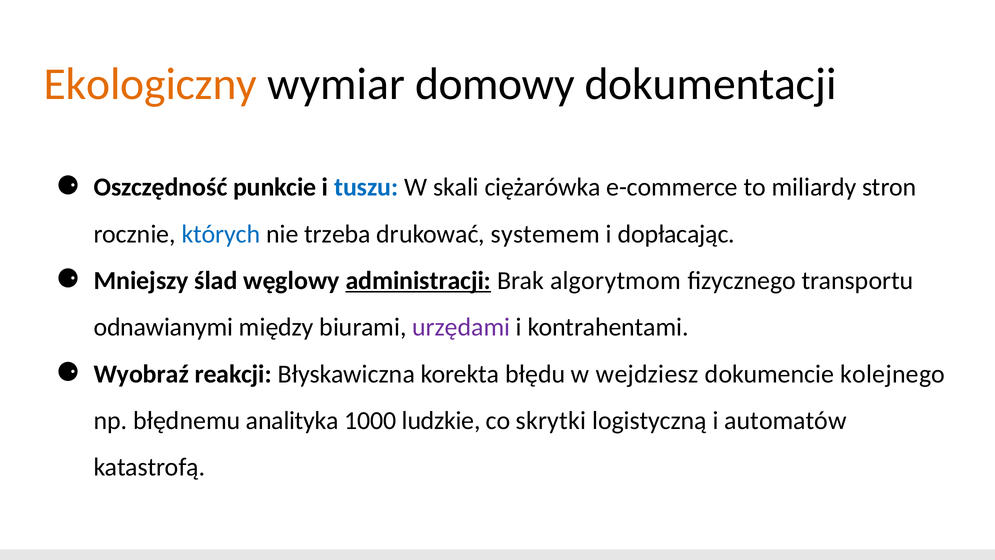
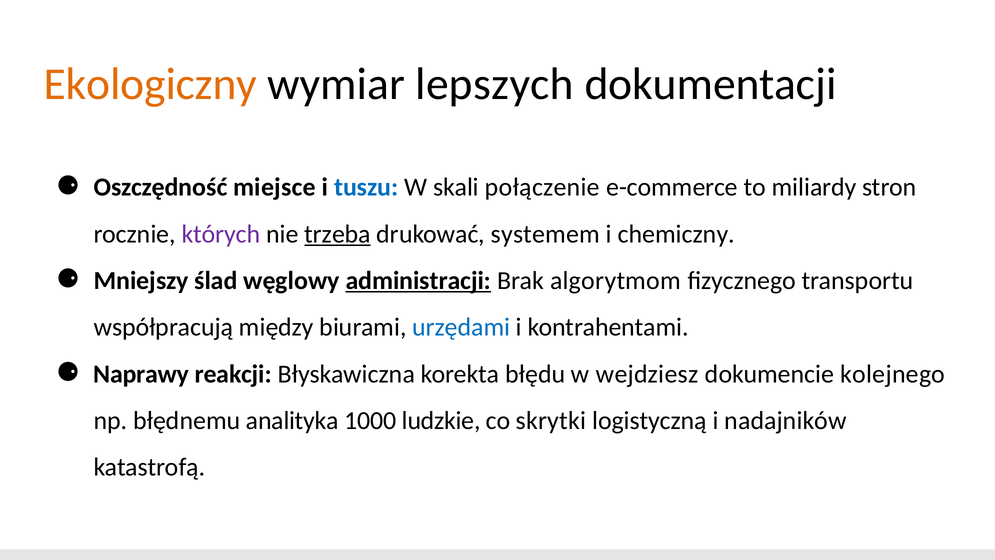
domowy: domowy -> lepszych (495, 84)
punkcie: punkcie -> miejsce (275, 187)
ciężarówka: ciężarówka -> połączenie (542, 187)
których colour: blue -> purple (221, 234)
trzeba underline: none -> present (338, 234)
dopłacając: dopłacając -> chemiczny (676, 234)
odnawianymi: odnawianymi -> współpracują (163, 327)
urzędami colour: purple -> blue (461, 327)
Wyobraź: Wyobraź -> Naprawy (141, 374)
automatów: automatów -> nadajników (786, 420)
